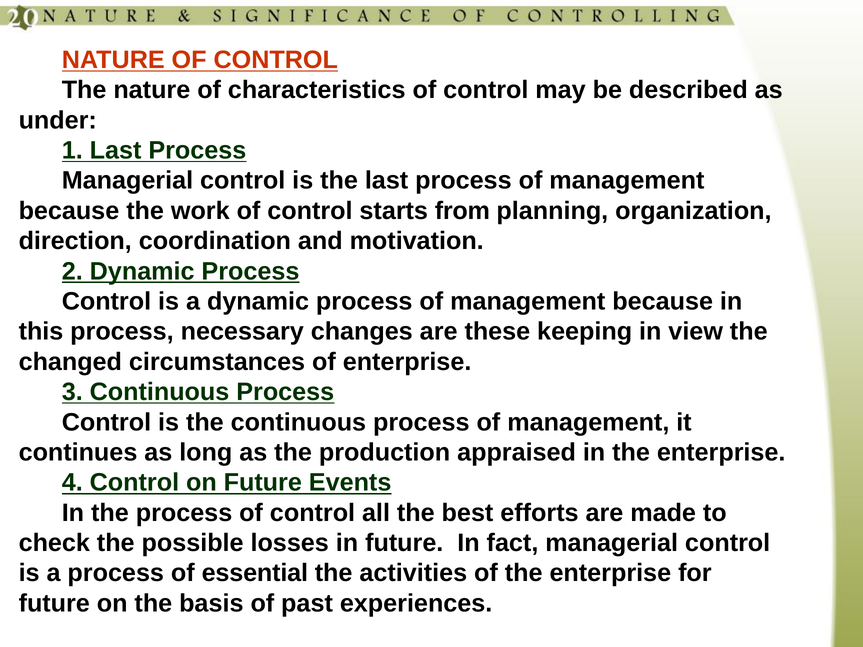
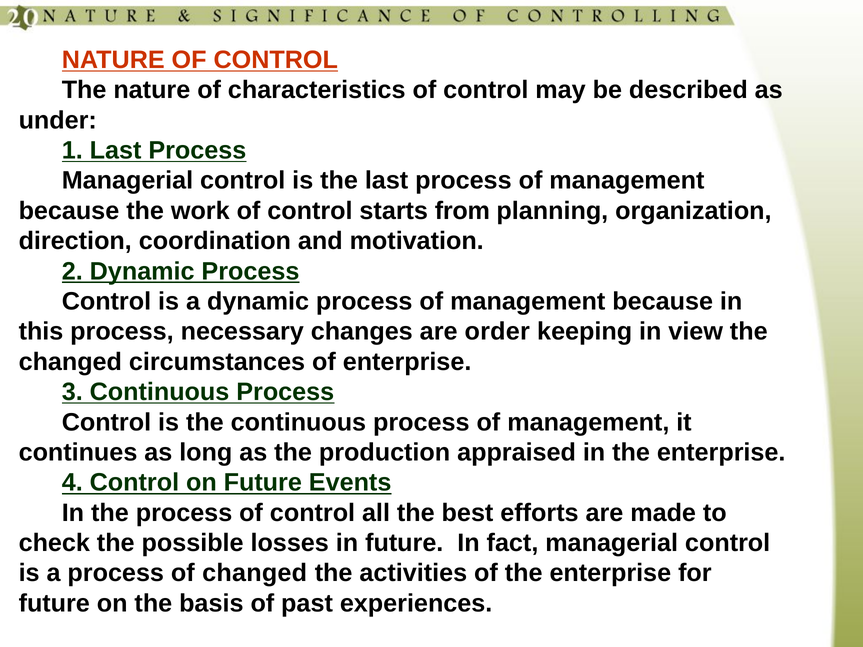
these: these -> order (497, 332)
of essential: essential -> changed (255, 573)
